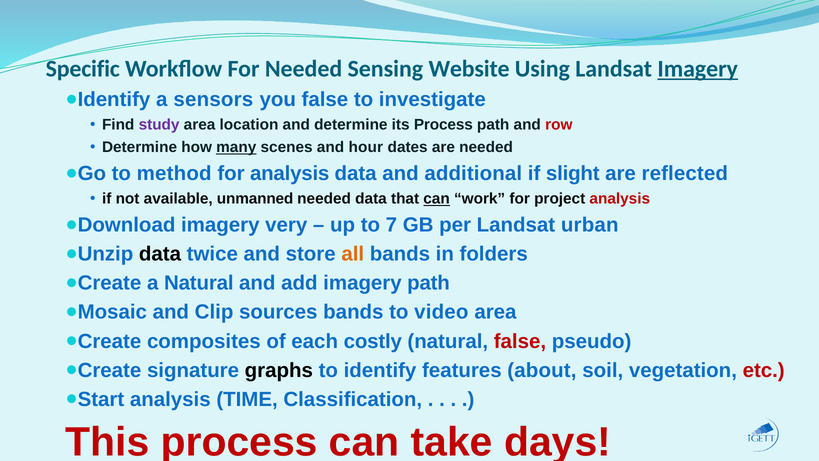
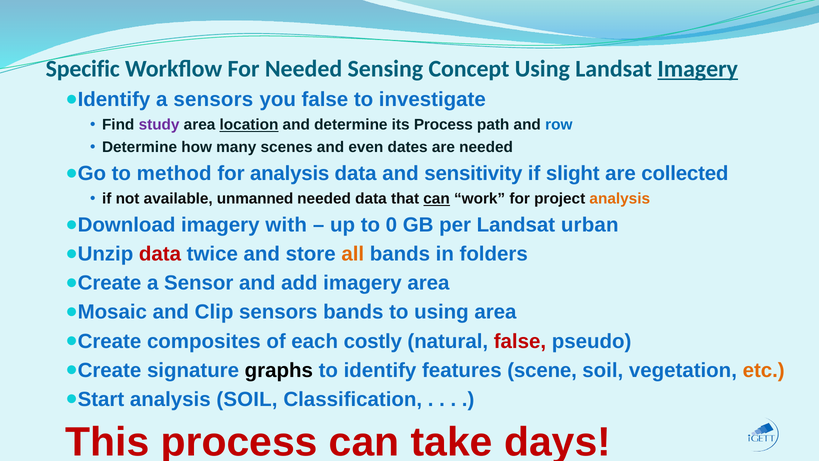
Website: Website -> Concept (469, 69)
location underline: none -> present (249, 125)
row colour: red -> blue (559, 125)
many underline: present -> none (236, 147)
hour: hour -> even (366, 147)
additional: additional -> sensitivity (473, 174)
reflected: reflected -> collected (685, 174)
analysis colour: red -> orange (620, 199)
very: very -> with (286, 225)
7: 7 -> 0 (391, 225)
data colour: black -> red (160, 254)
a Natural: Natural -> Sensor (199, 283)
imagery path: path -> area (428, 283)
Clip sources: sources -> sensors (278, 312)
to video: video -> using (441, 312)
about: about -> scene (542, 370)
etc colour: red -> orange (764, 370)
analysis TIME: TIME -> SOIL (247, 399)
